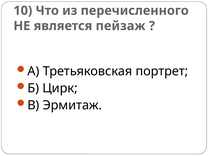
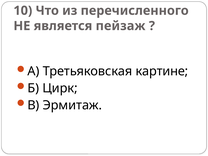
портрет: портрет -> картине (162, 71)
